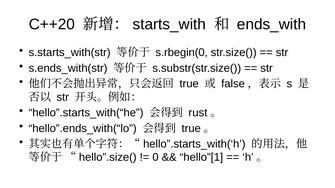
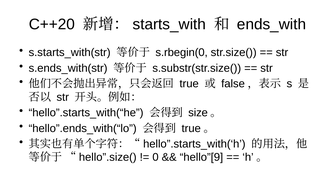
rust: rust -> size (198, 113)
hello”[1: hello”[1 -> hello”[9 (201, 158)
